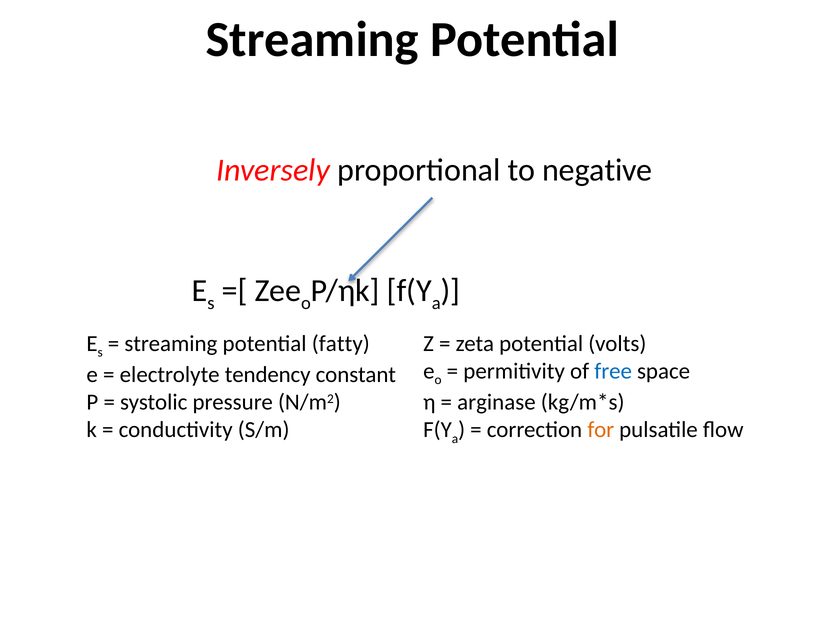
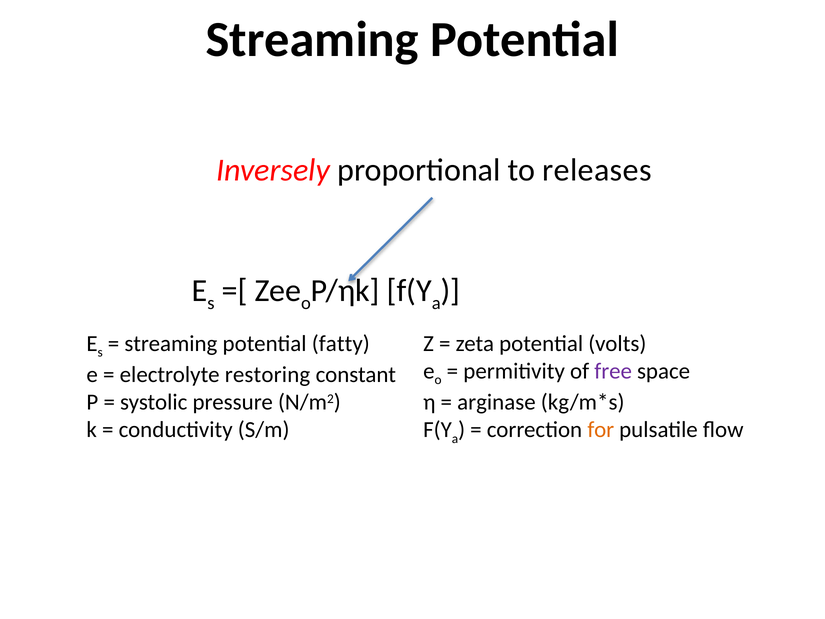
negative: negative -> releases (597, 170)
free colour: blue -> purple (613, 371)
tendency: tendency -> restoring (268, 375)
